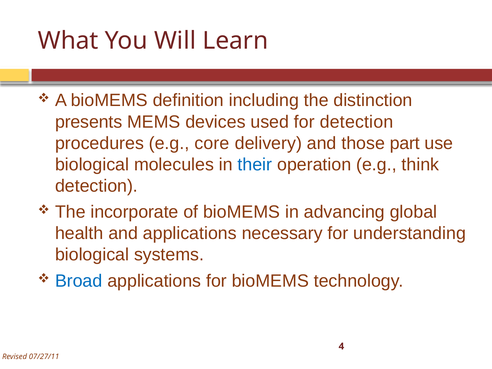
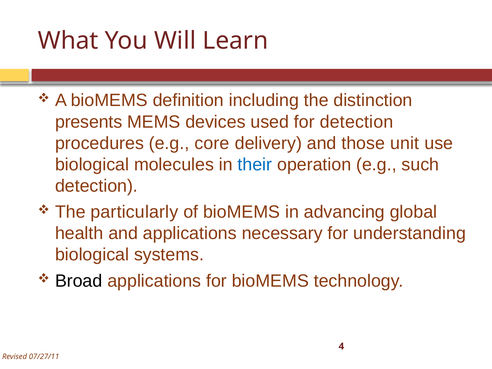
part: part -> unit (405, 143)
think: think -> such (420, 165)
incorporate: incorporate -> particularly (134, 212)
Broad colour: blue -> black (79, 281)
